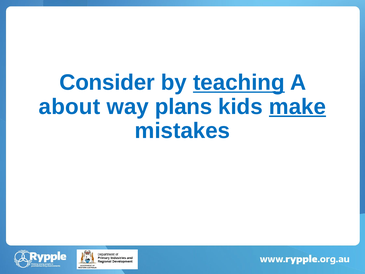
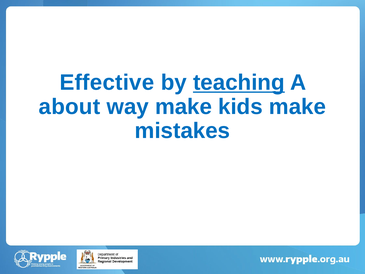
Consider: Consider -> Effective (107, 82)
way plans: plans -> make (184, 107)
make underline: present -> none (297, 107)
